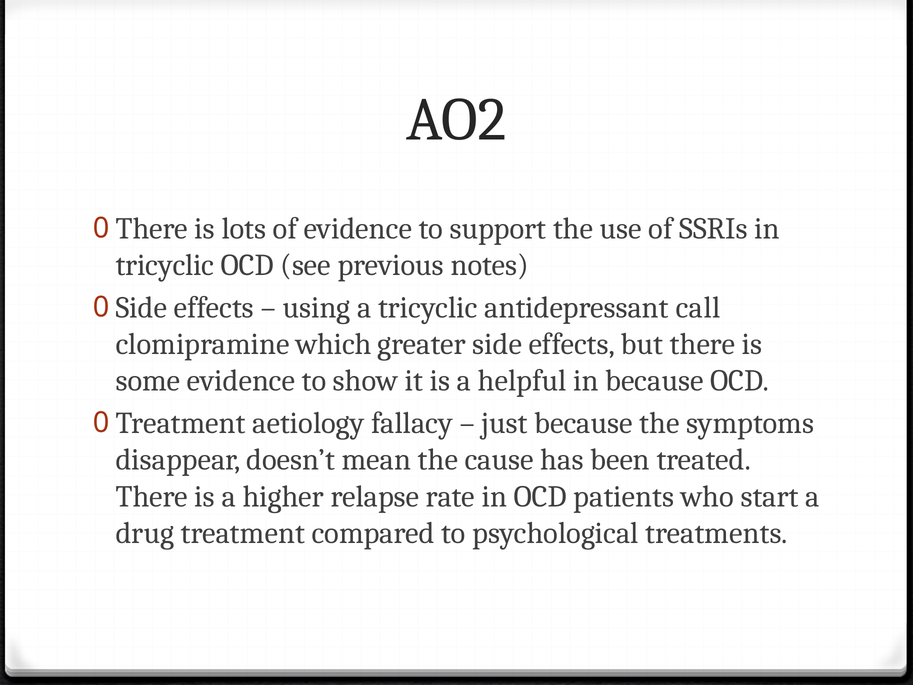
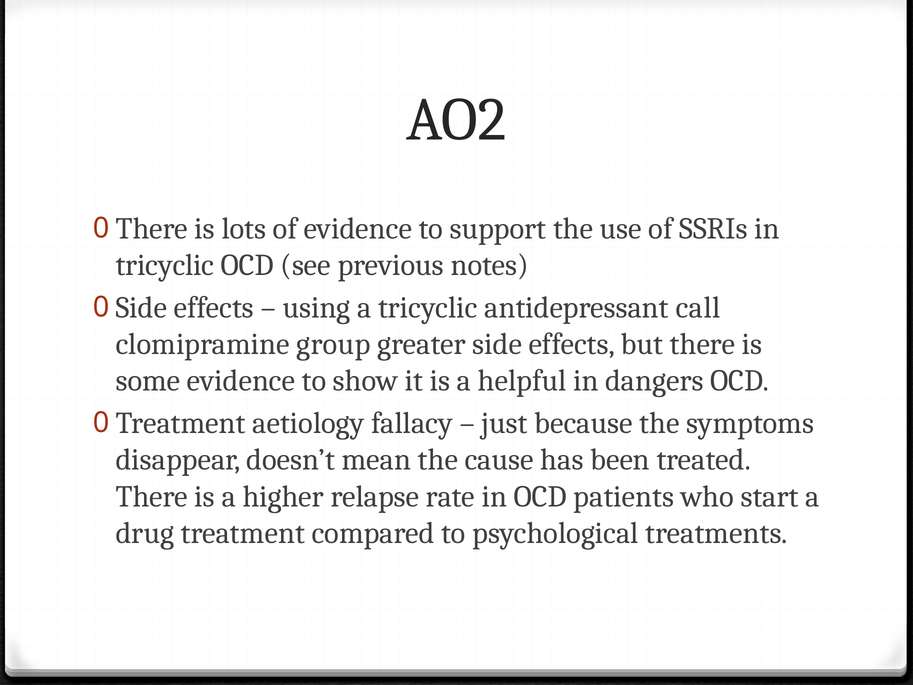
which: which -> group (333, 344)
in because: because -> dangers (654, 381)
